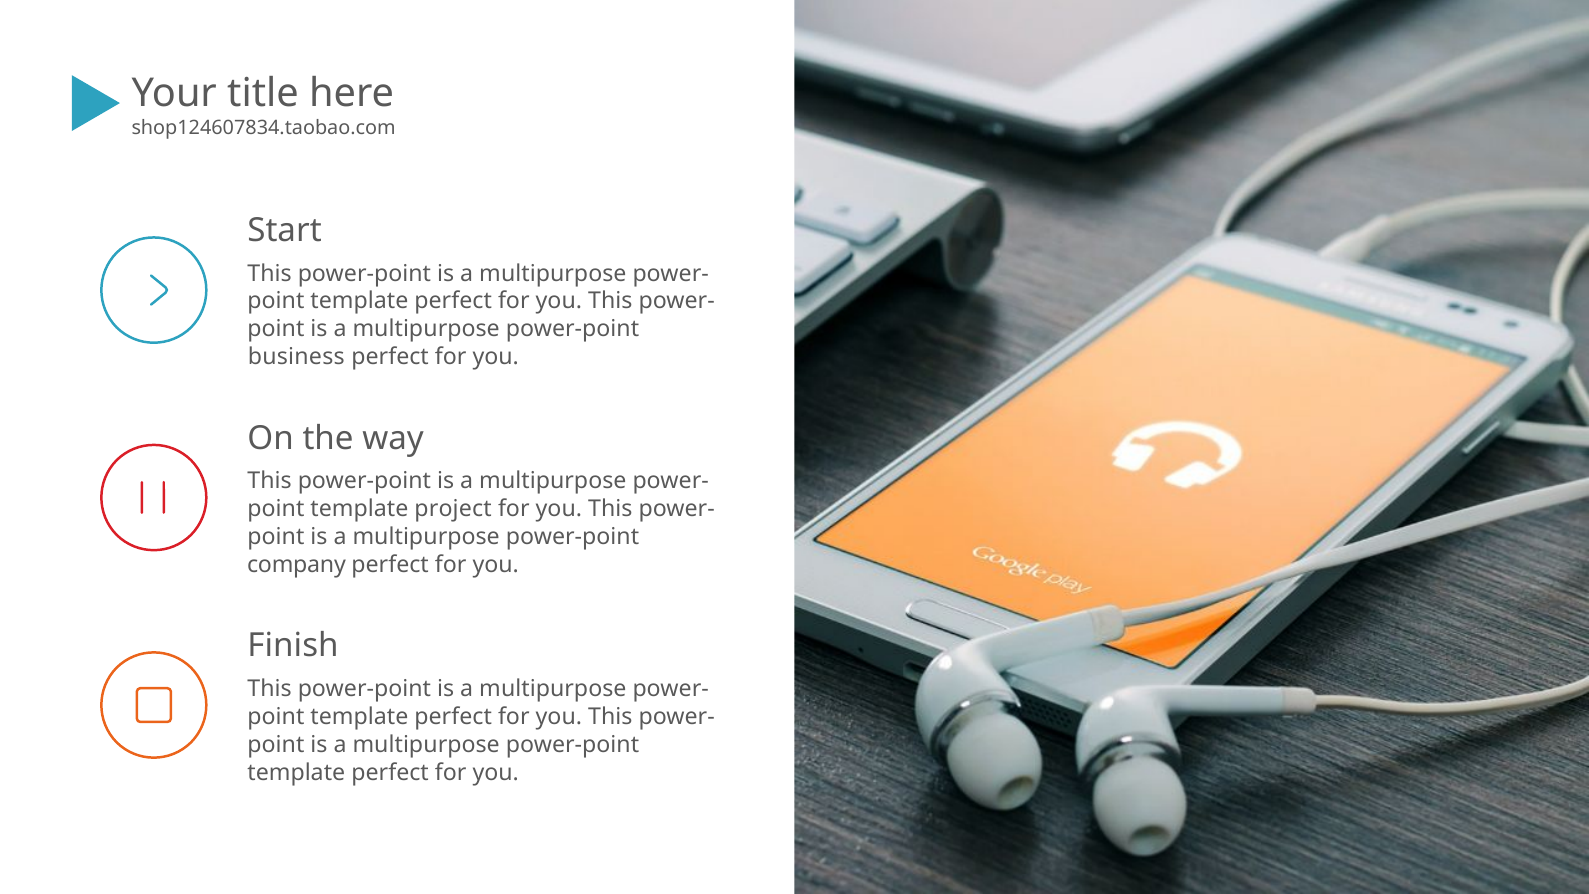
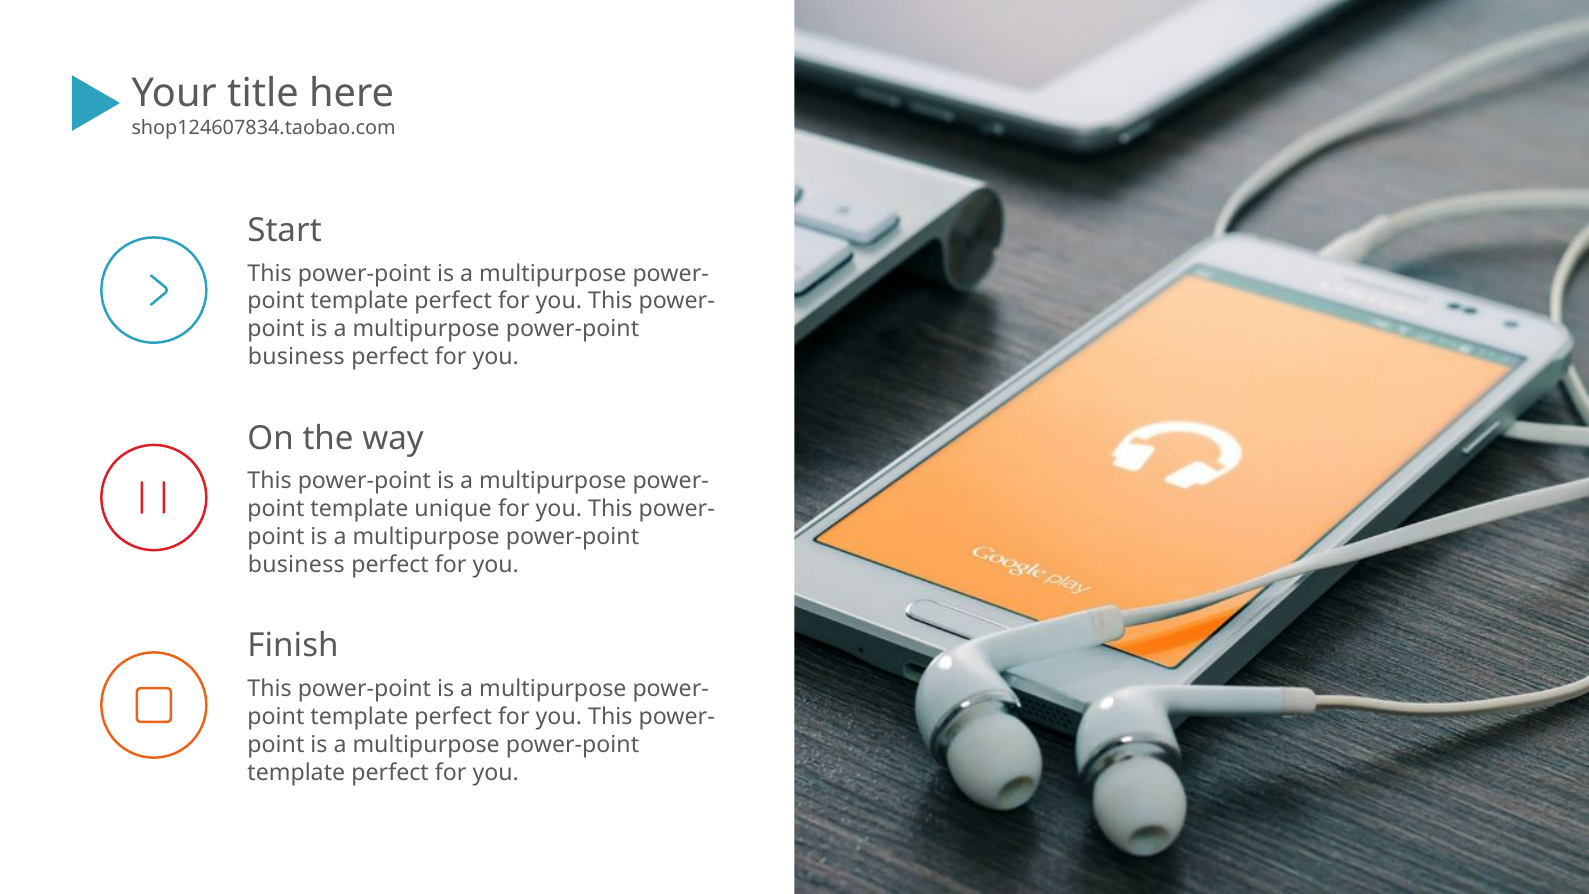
project: project -> unique (453, 509)
company: company -> business (296, 564)
